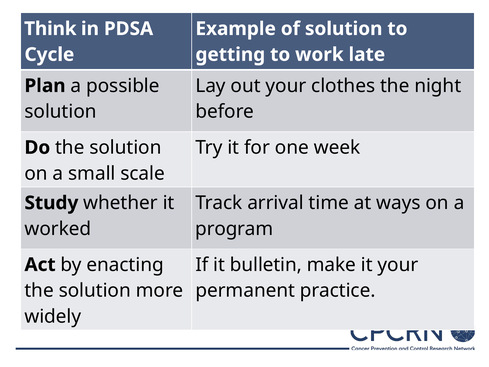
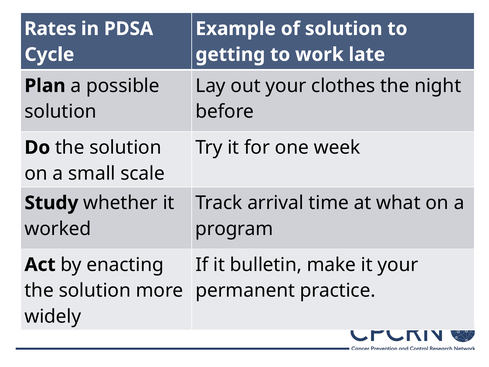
Think: Think -> Rates (50, 29)
ways: ways -> what (398, 203)
